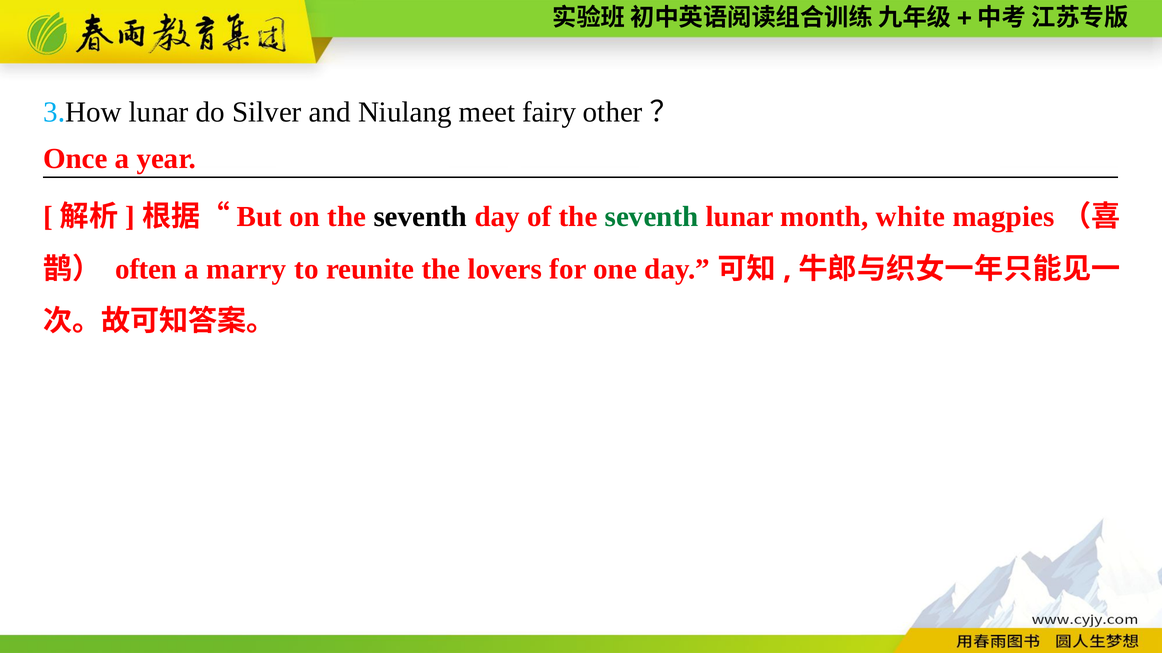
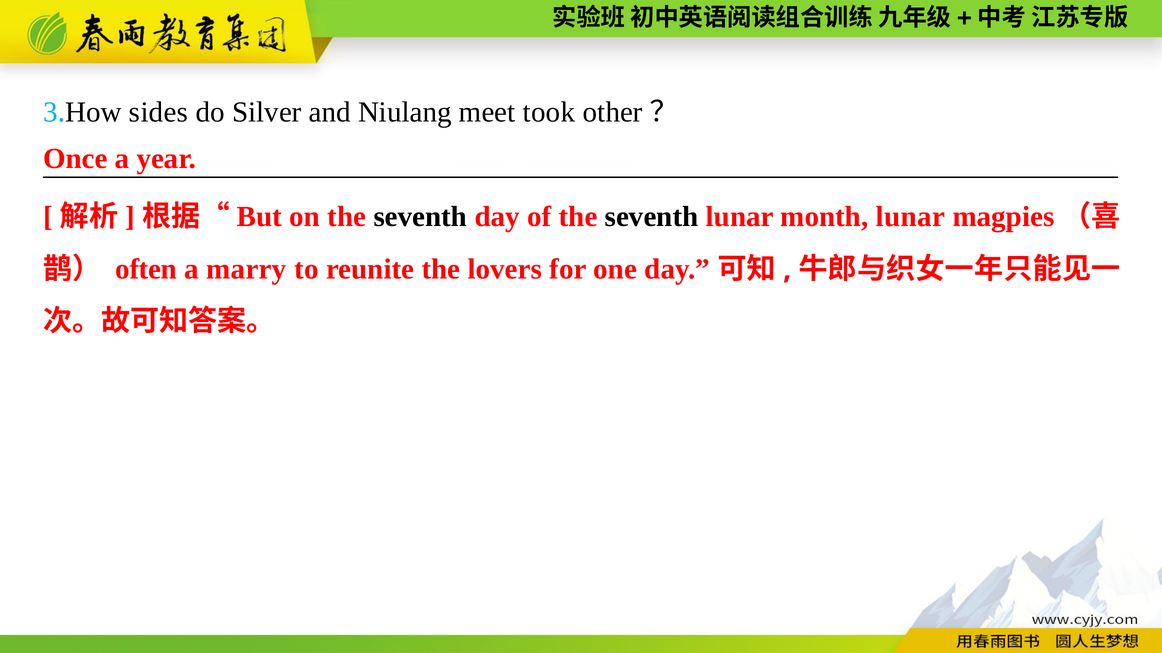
lunar: lunar -> sides (159, 112)
fairy: fairy -> took (549, 112)
seventh colour: green -> black (652, 217)
month white: white -> lunar (910, 217)
